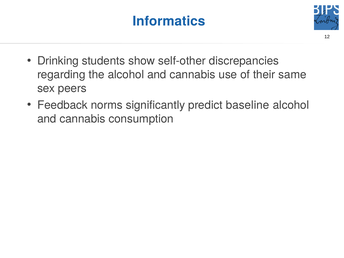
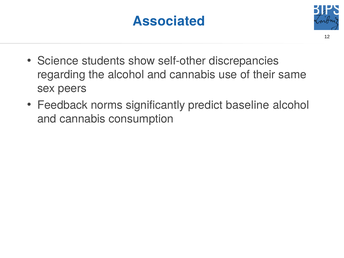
Informatics: Informatics -> Associated (169, 21)
Drinking: Drinking -> Science (58, 61)
